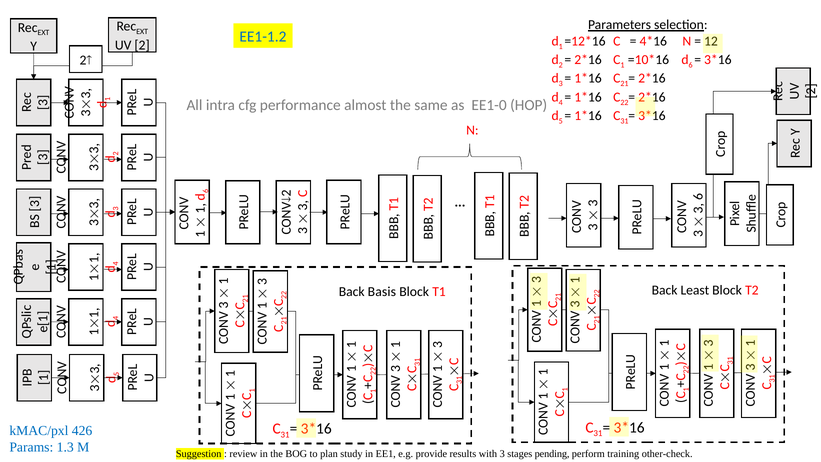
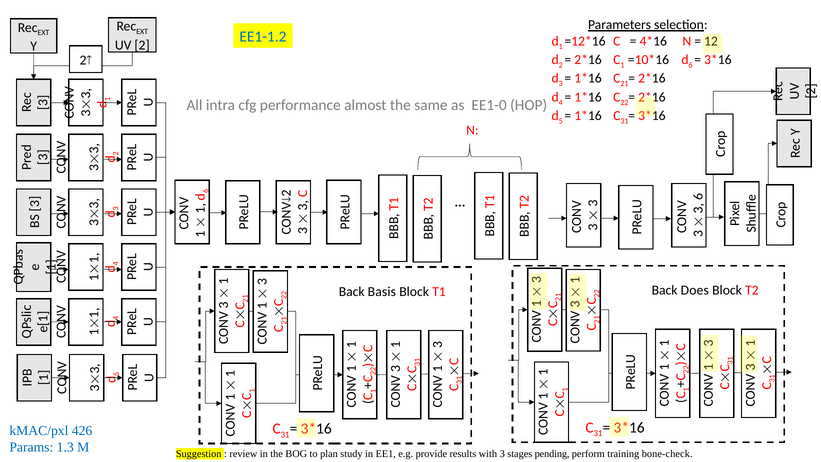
Least: Least -> Does (695, 290)
other-check: other-check -> bone-check (667, 454)
